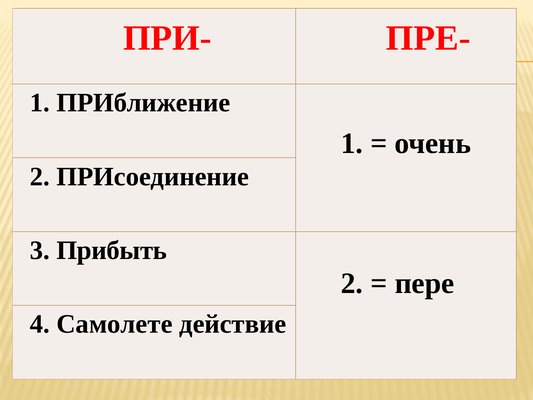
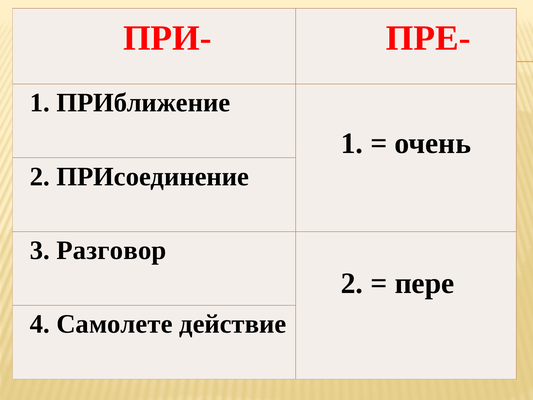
Прибыть: Прибыть -> Разговор (111, 250)
